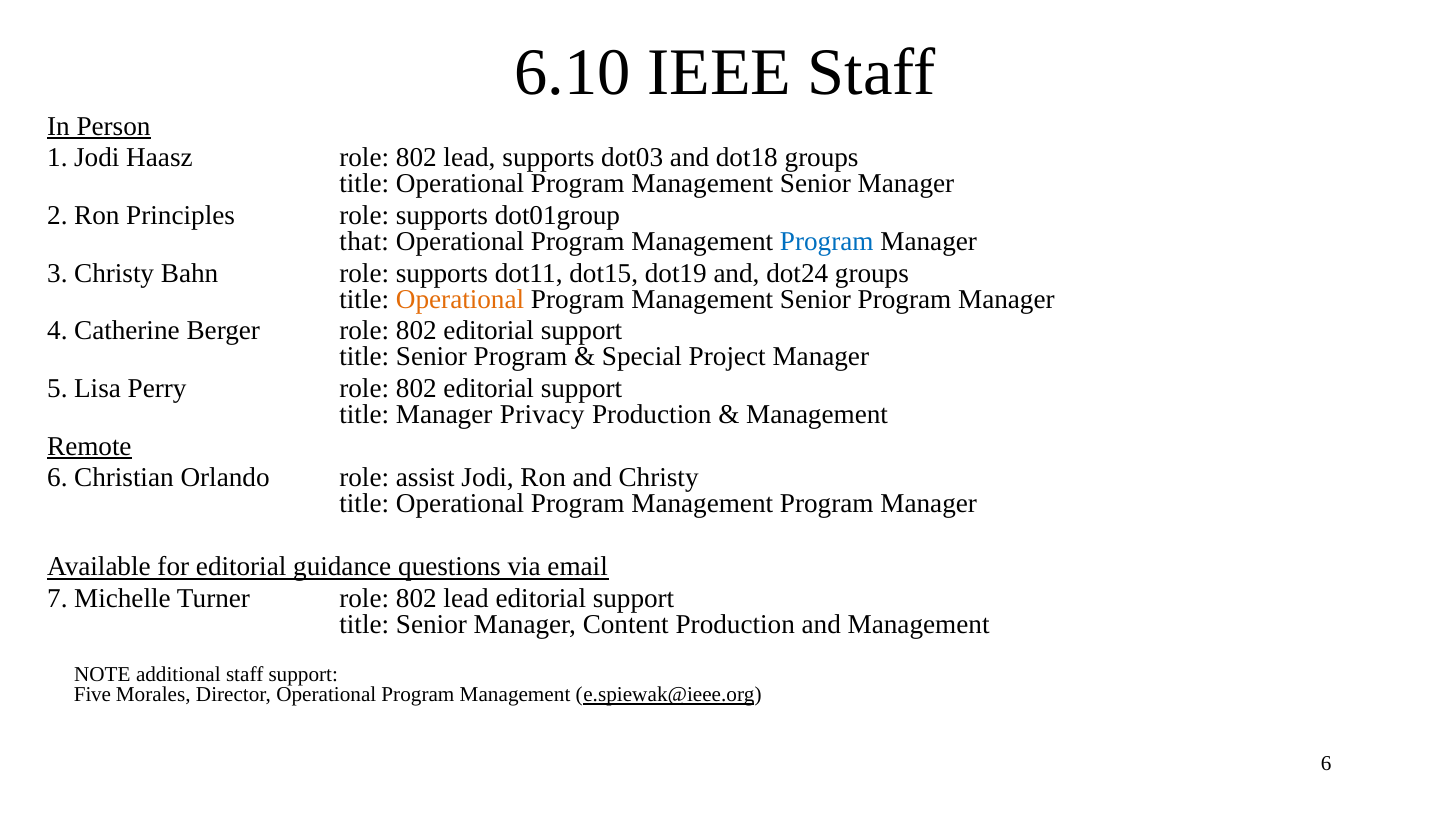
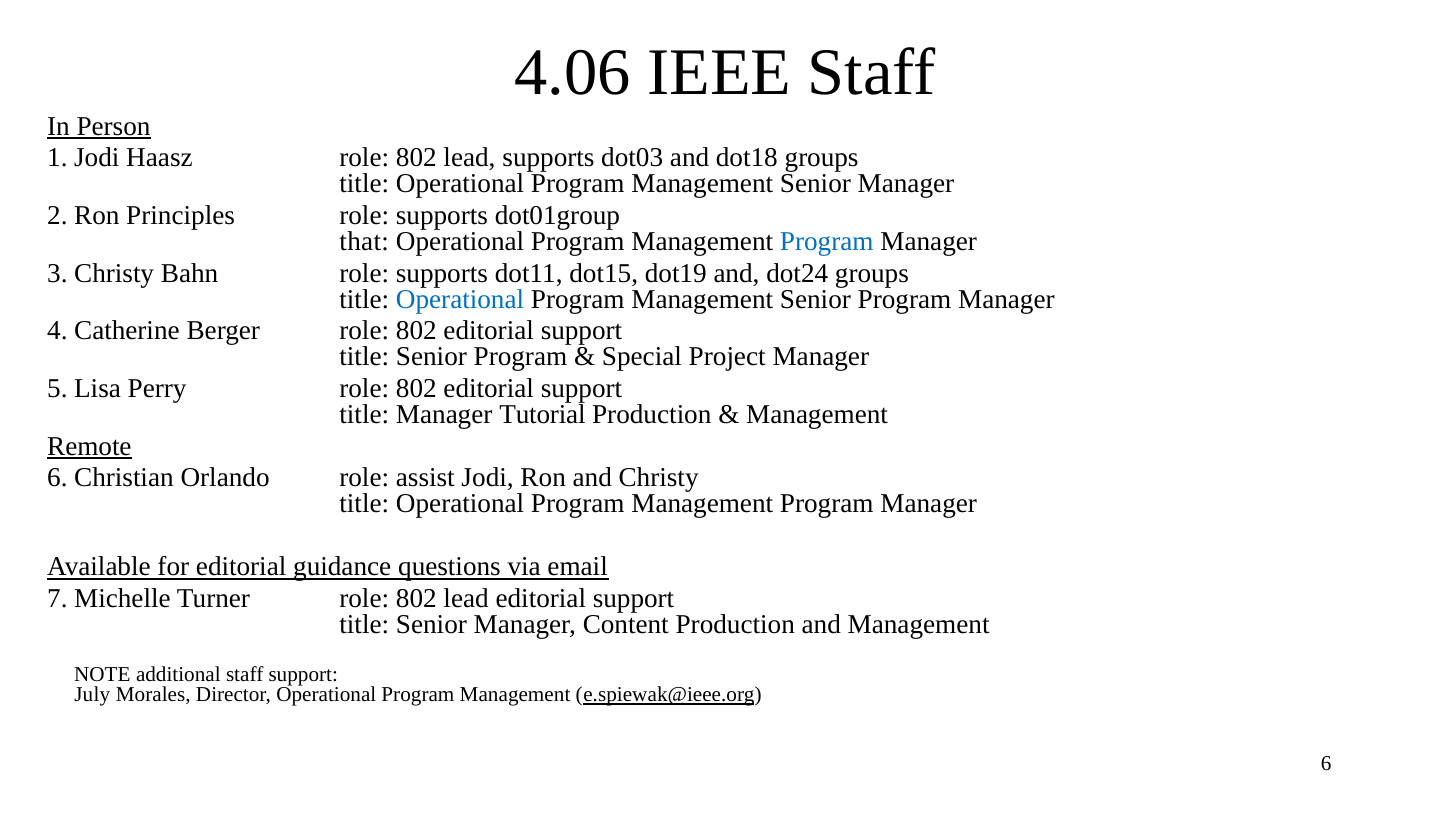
6.10: 6.10 -> 4.06 (573, 73)
Operational colour: orange -> blue (460, 299)
Privacy: Privacy -> Tutorial (542, 415)
Five: Five -> July (92, 695)
